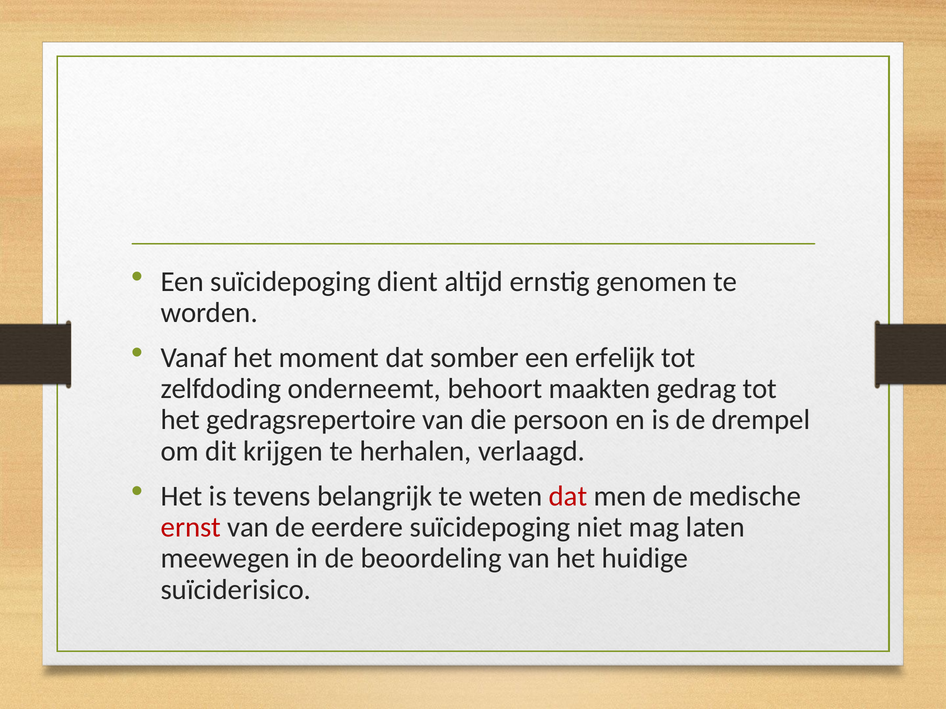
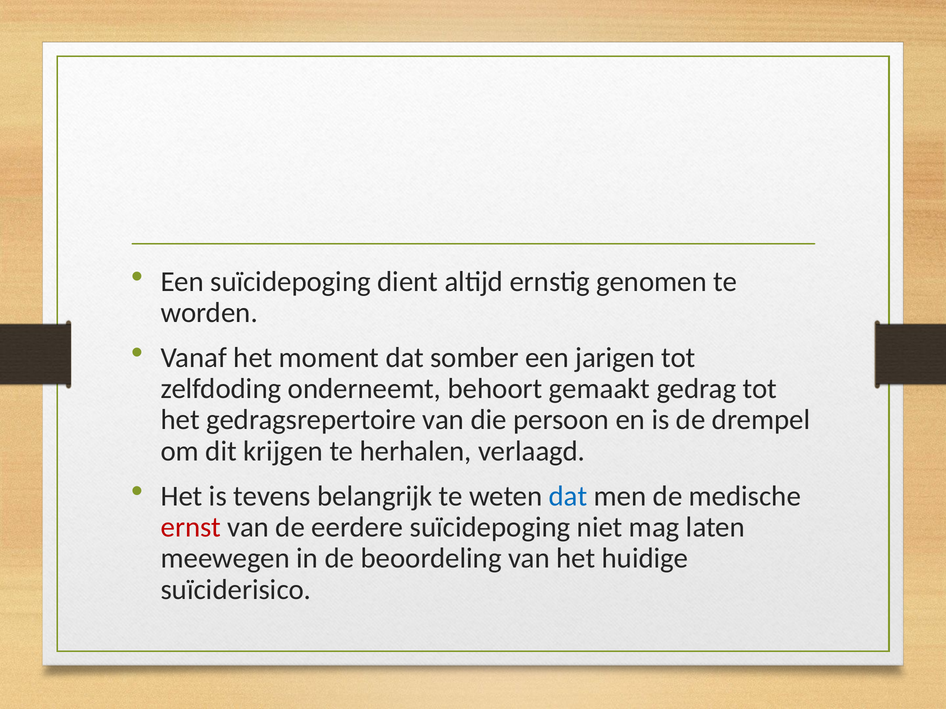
erfelijk: erfelijk -> jarigen (615, 358)
maakten: maakten -> gemaakt (599, 389)
dat colour: red -> blue (568, 496)
